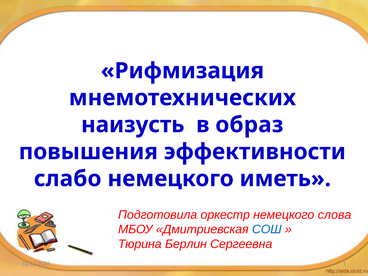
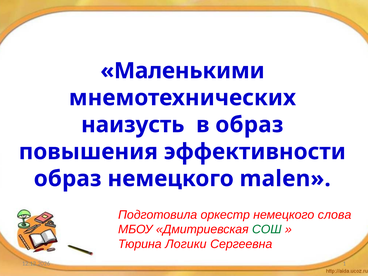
Рифмизация: Рифмизация -> Маленькими (183, 71)
cлабо: cлабо -> образ (68, 179)
иметь: иметь -> malen (285, 179)
СОШ colour: blue -> green (267, 229)
Берлин: Берлин -> Логики (186, 244)
